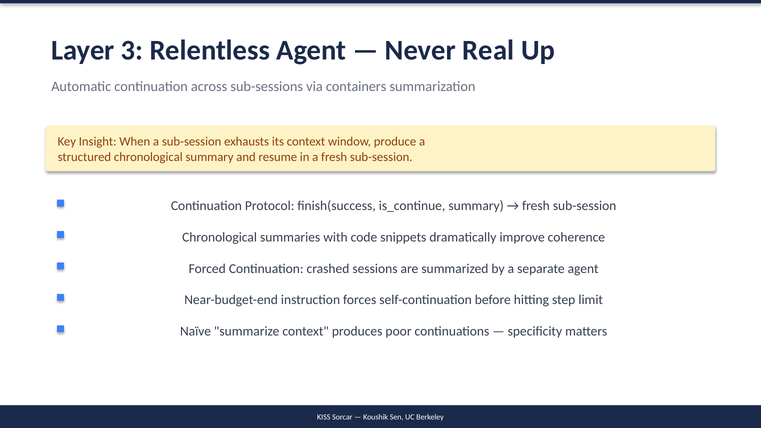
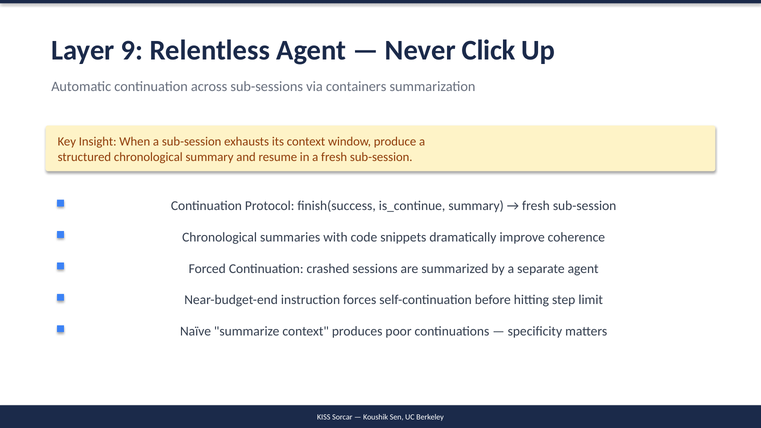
3: 3 -> 9 (132, 50)
Real: Real -> Click (489, 50)
